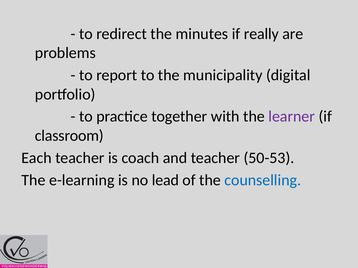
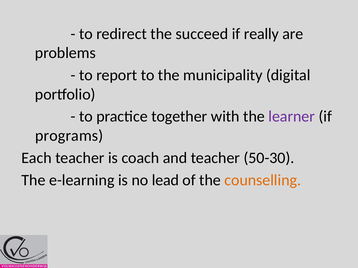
minutes: minutes -> succeed (202, 34)
classroom: classroom -> programs (69, 136)
50-53: 50-53 -> 50-30 (269, 158)
counselling colour: blue -> orange (263, 180)
